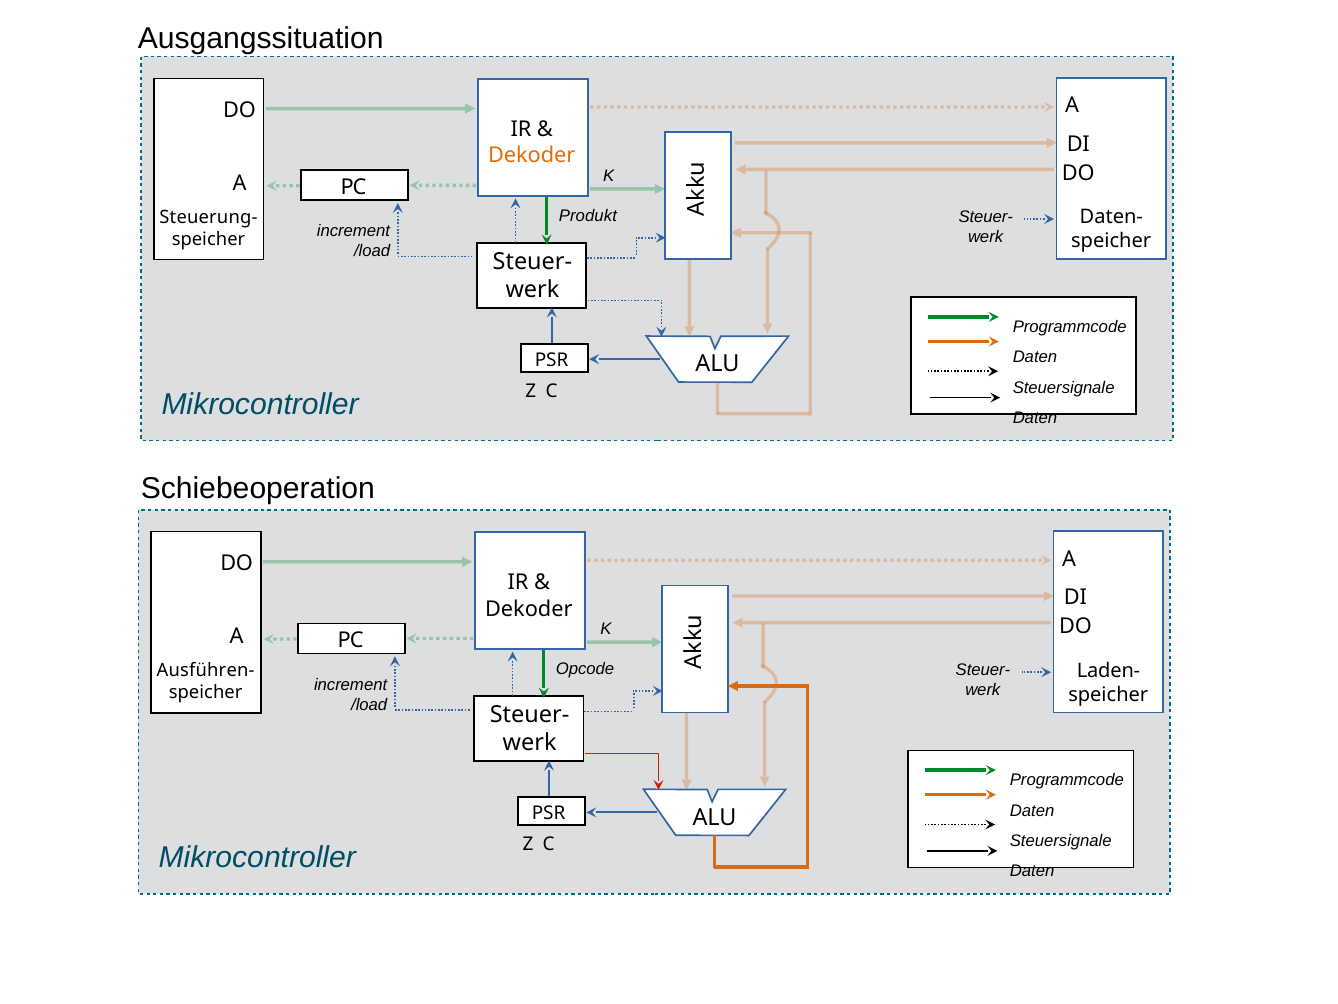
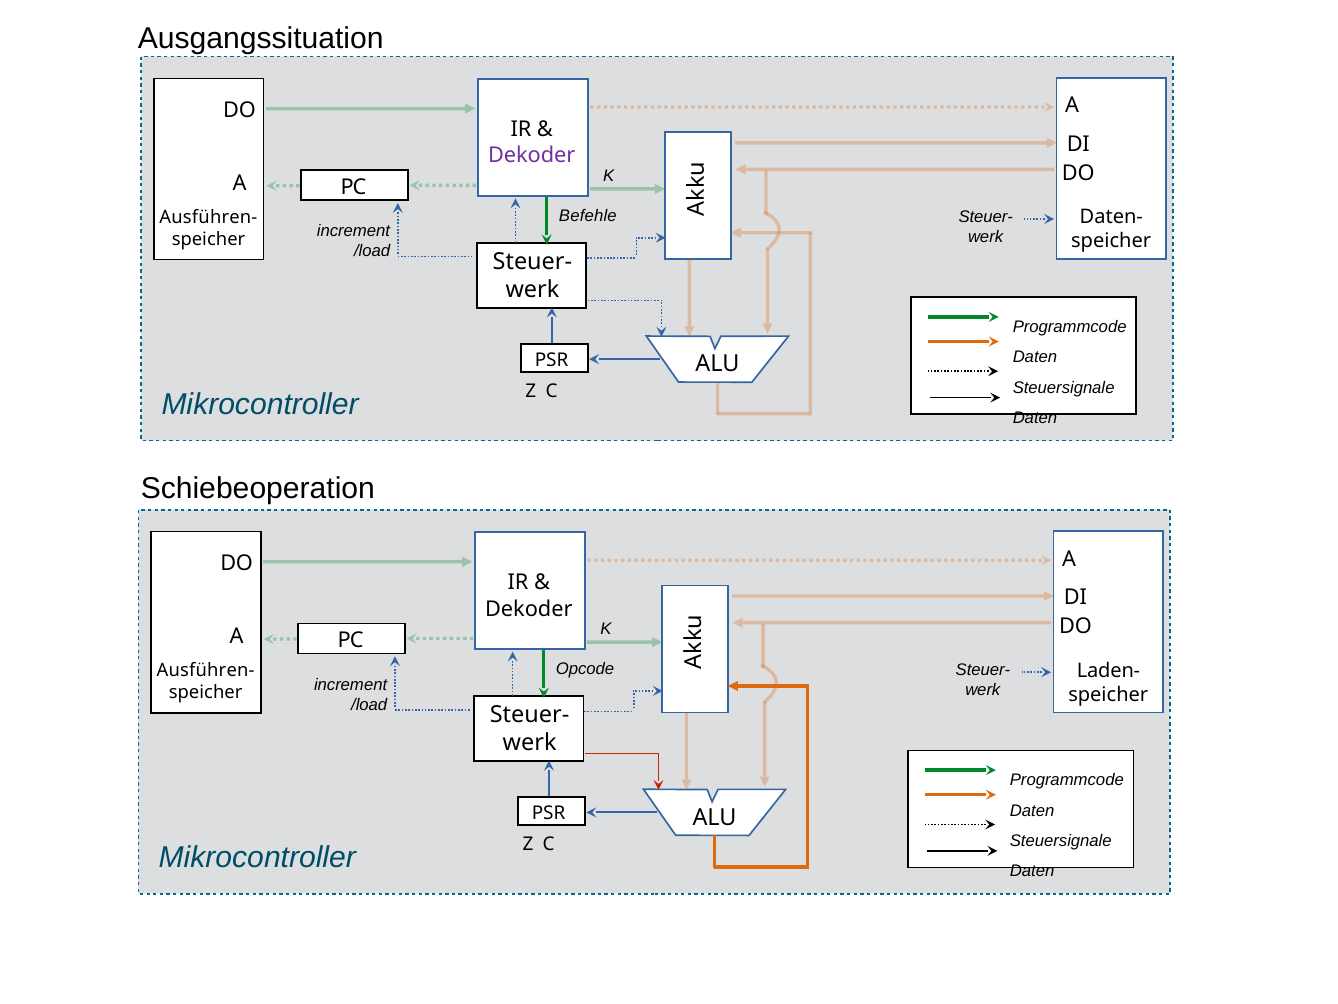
Dekoder colour: orange -> purple (532, 156)
Produkt: Produkt -> Befehle (588, 216)
Steuerung-: Steuerung- -> Ausführen- (208, 217)
